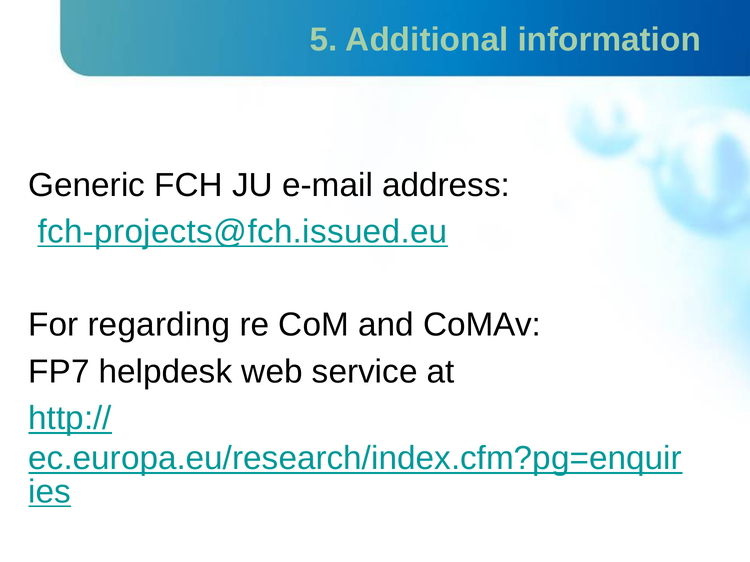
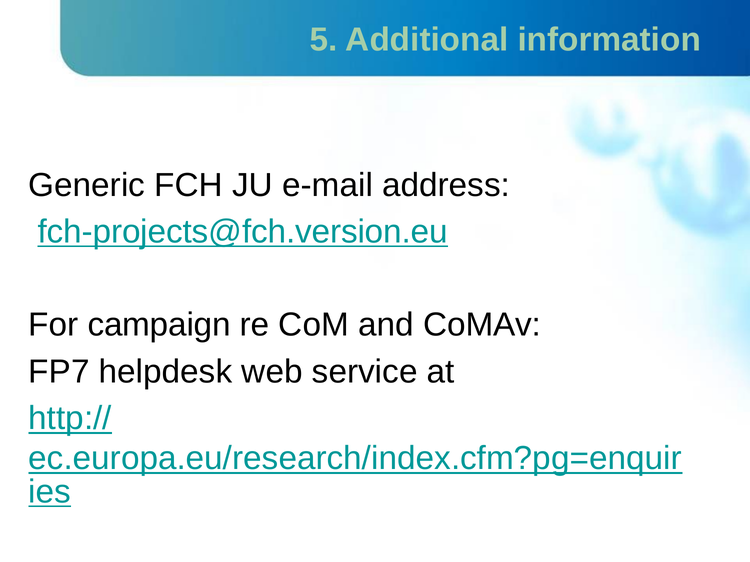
fch-projects@fch.issued.eu: fch-projects@fch.issued.eu -> fch-projects@fch.version.eu (243, 232)
regarding: regarding -> campaign (159, 325)
